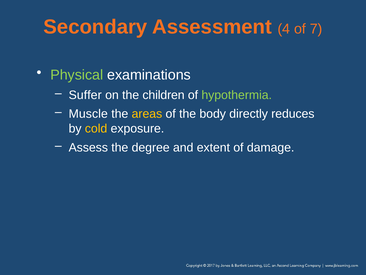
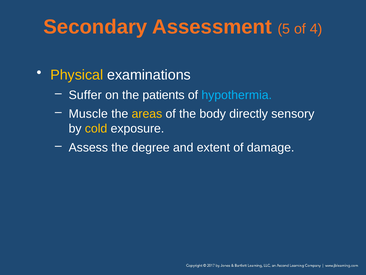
4: 4 -> 5 (284, 29)
7: 7 -> 4 (316, 29)
Physical colour: light green -> yellow (77, 75)
children: children -> patients (164, 95)
hypothermia colour: light green -> light blue (237, 95)
reduces: reduces -> sensory (293, 114)
